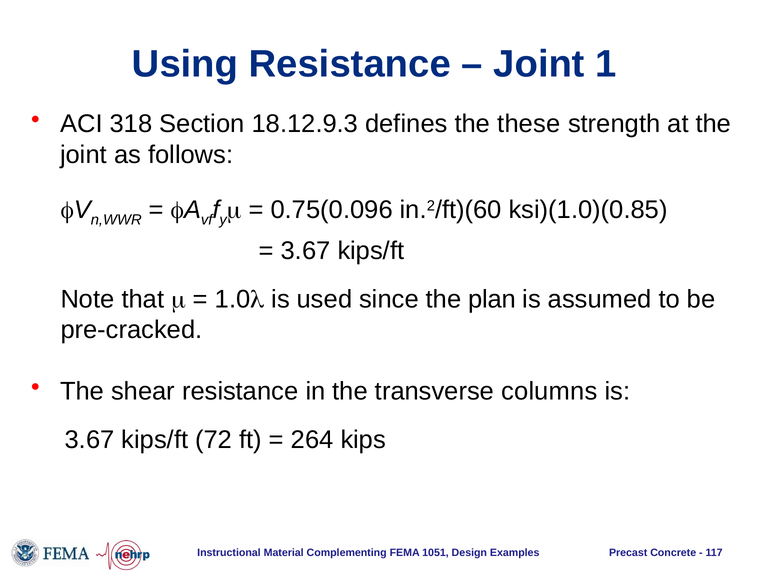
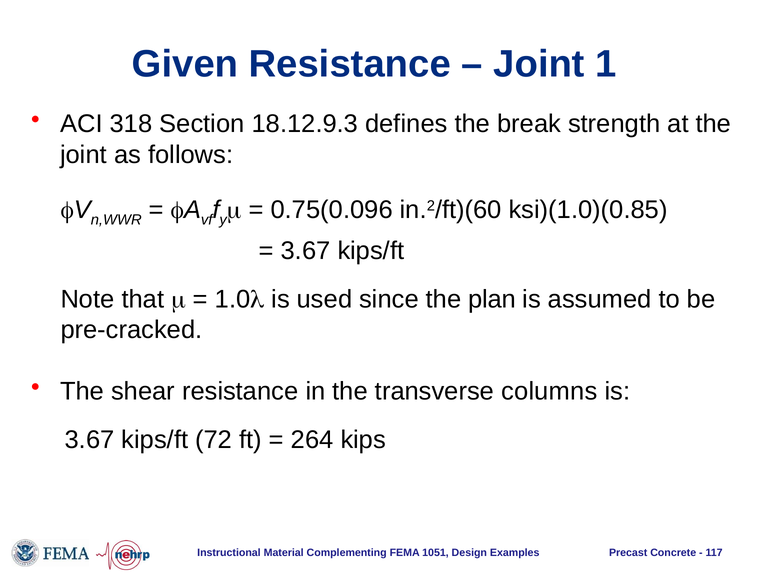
Using: Using -> Given (185, 64)
these: these -> break (529, 124)
